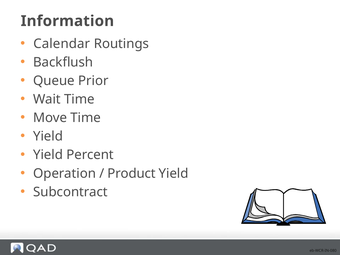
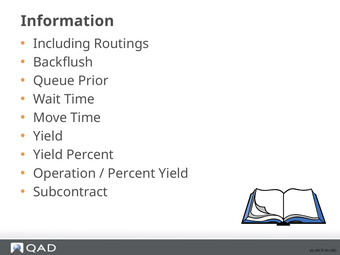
Calendar: Calendar -> Including (62, 44)
Product: Product -> Percent (131, 173)
